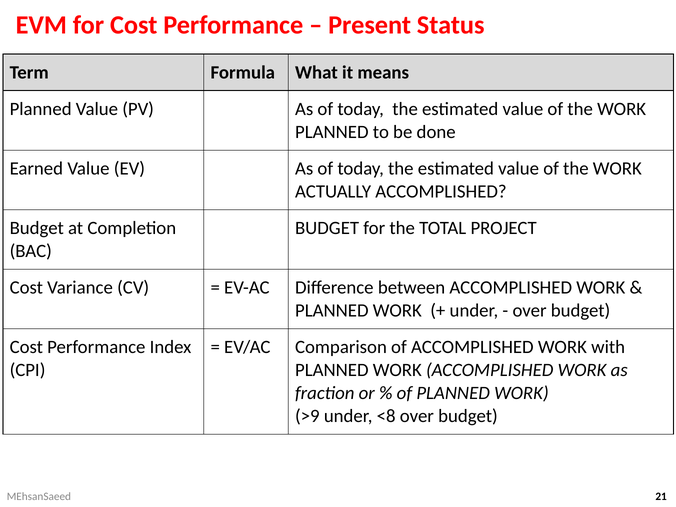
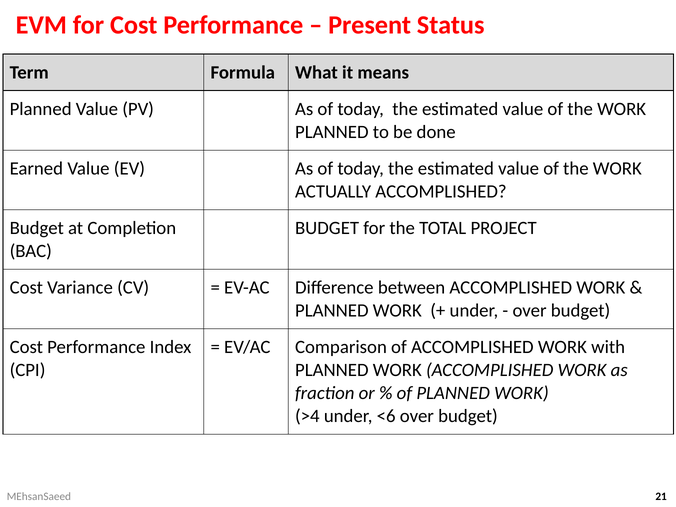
>9: >9 -> >4 (307, 416)
<8: <8 -> <6 (386, 416)
